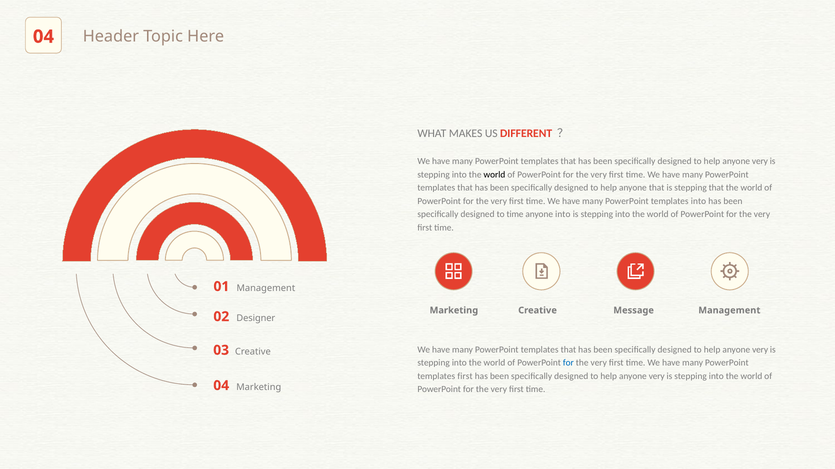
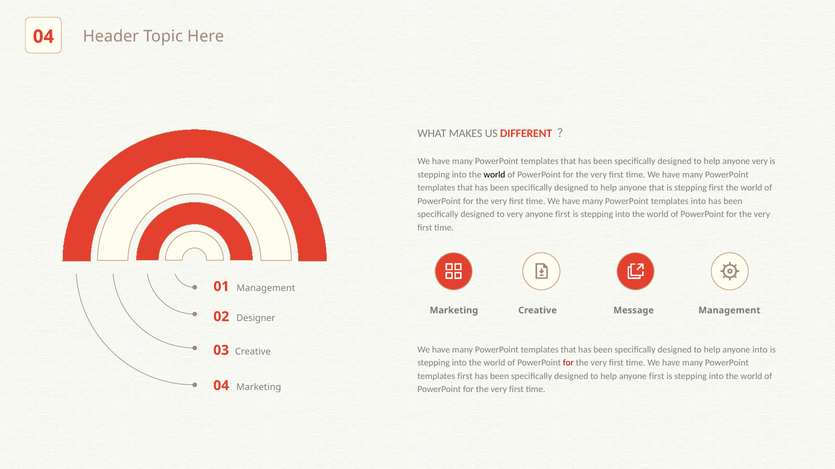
stepping that: that -> first (716, 188)
to time: time -> very (515, 215)
into: into -> first (563, 215)
very: very -> into (760, 350)
for colour: blue -> red (568, 363)
very: very -> first (657, 377)
